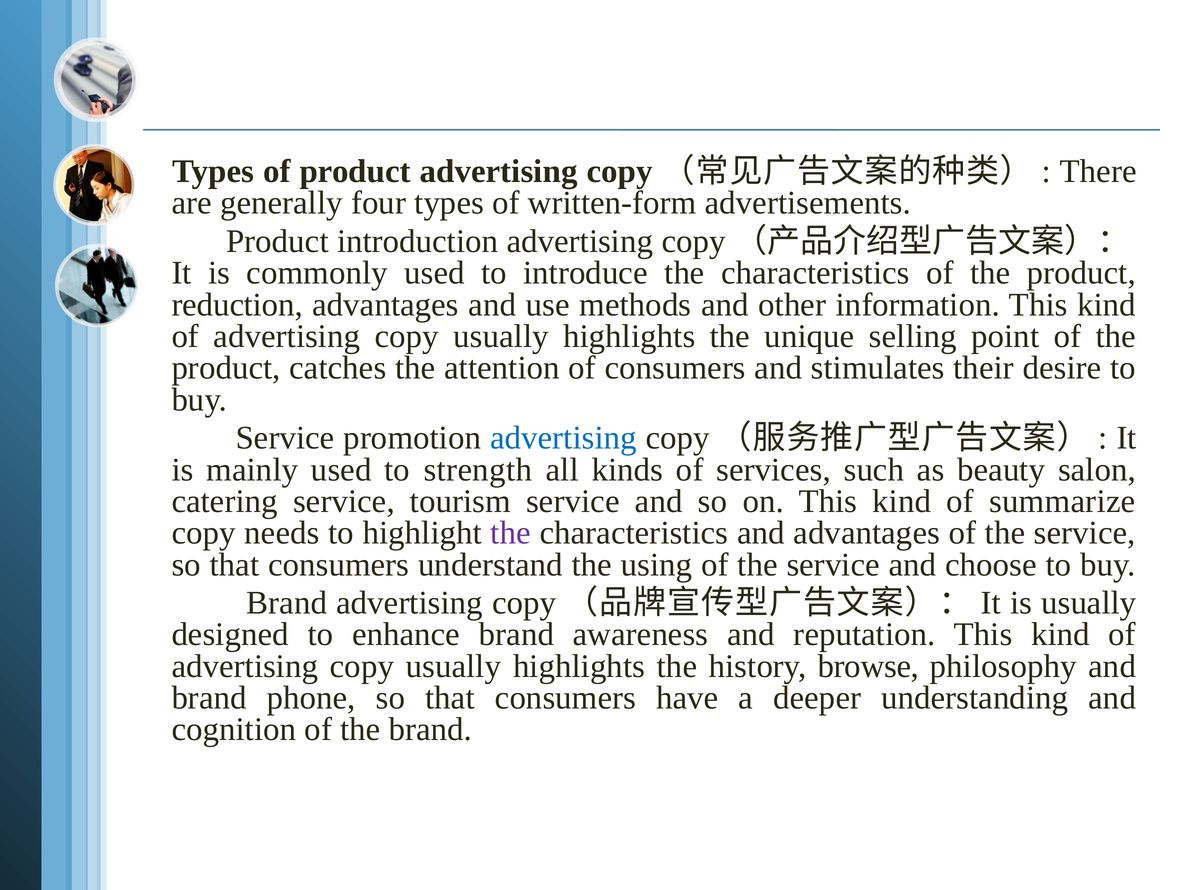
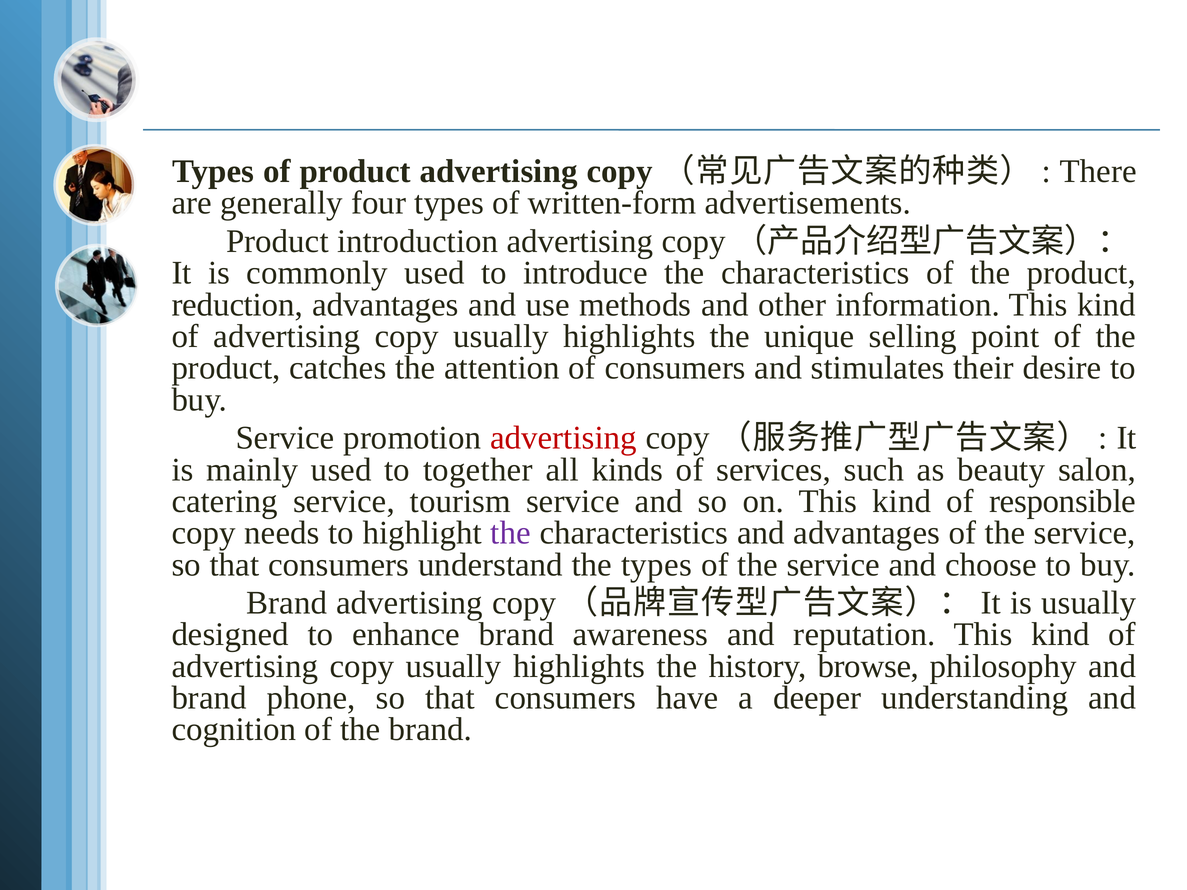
advertising colour: blue -> red (563, 438)
strength: strength -> together (478, 470)
summarize: summarize -> responsible (1063, 501)
the using: using -> types (656, 565)
